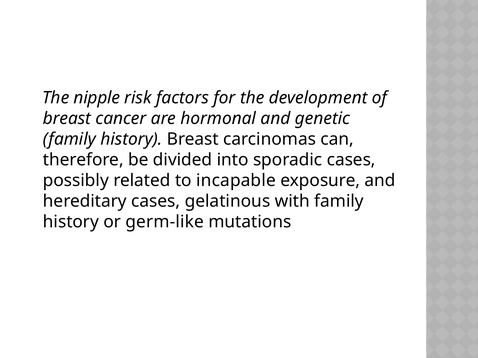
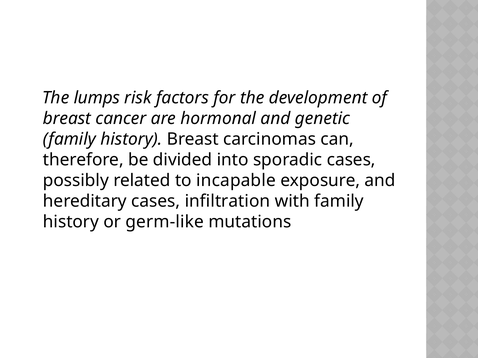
nipple: nipple -> lumps (97, 98)
gelatinous: gelatinous -> infiltration (227, 202)
